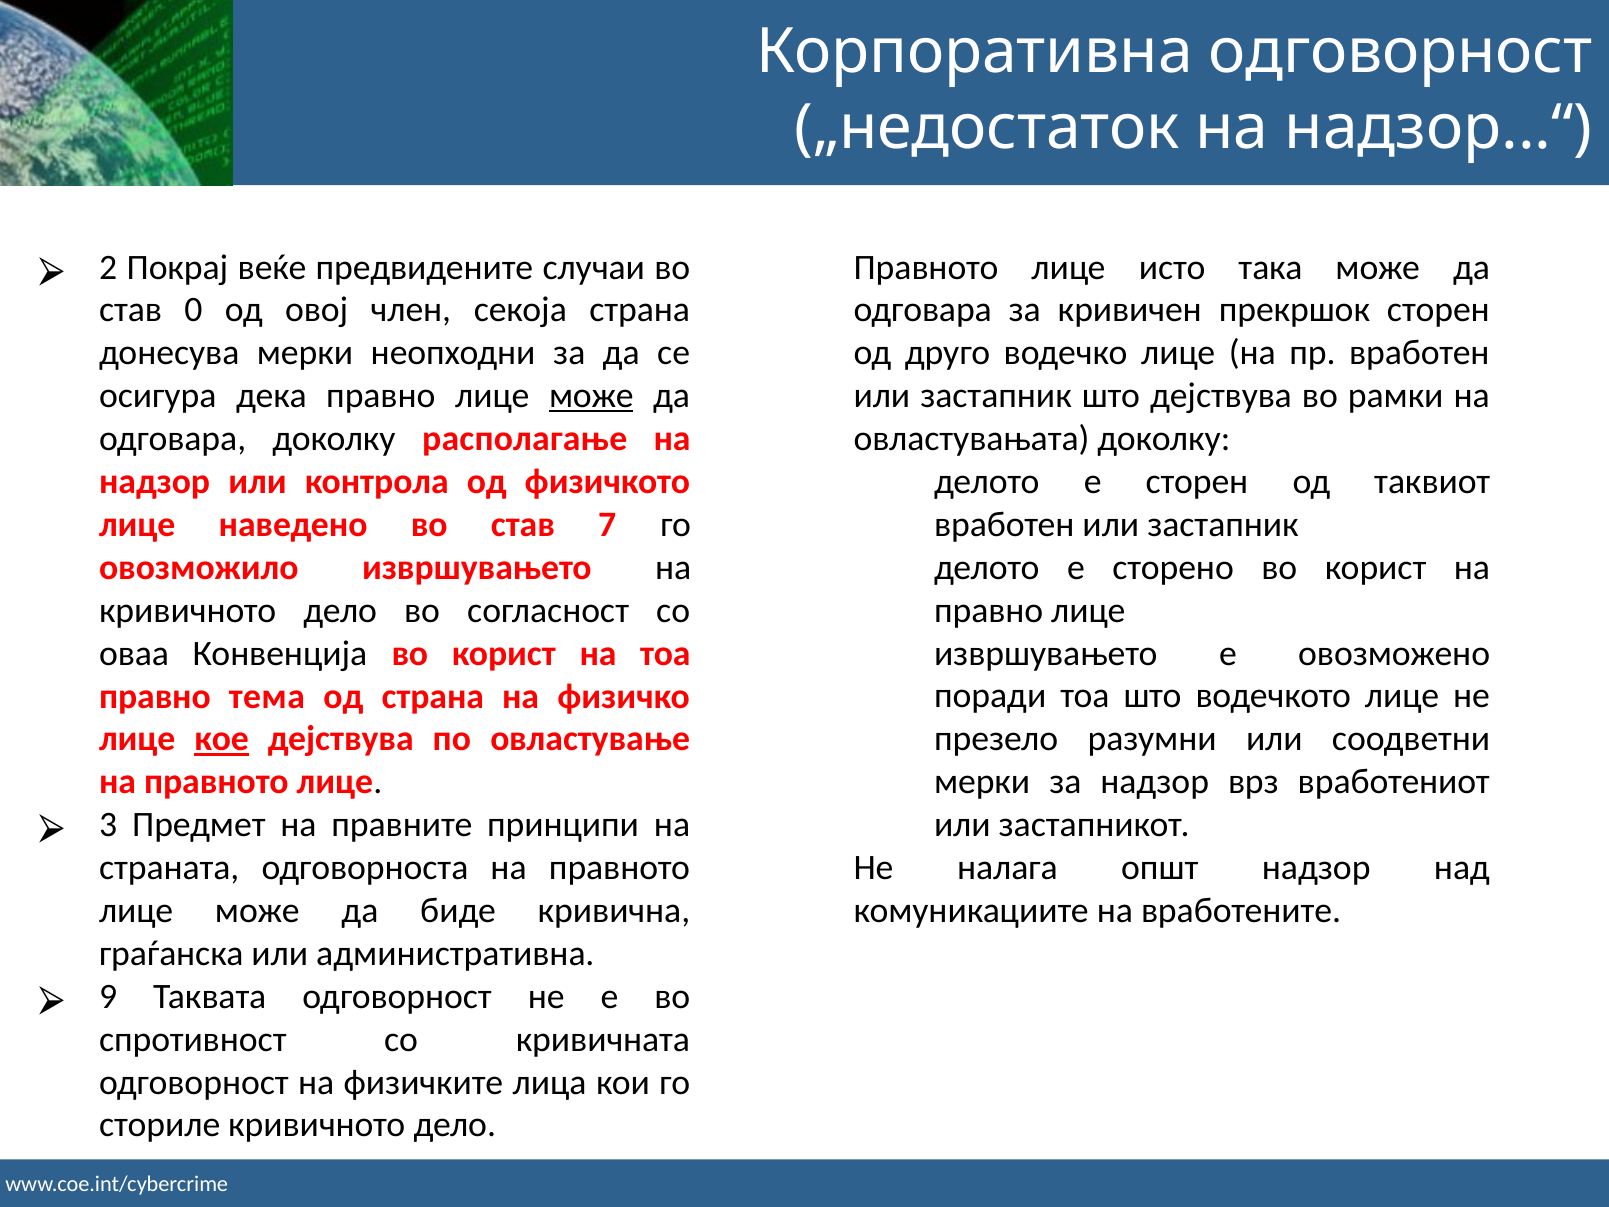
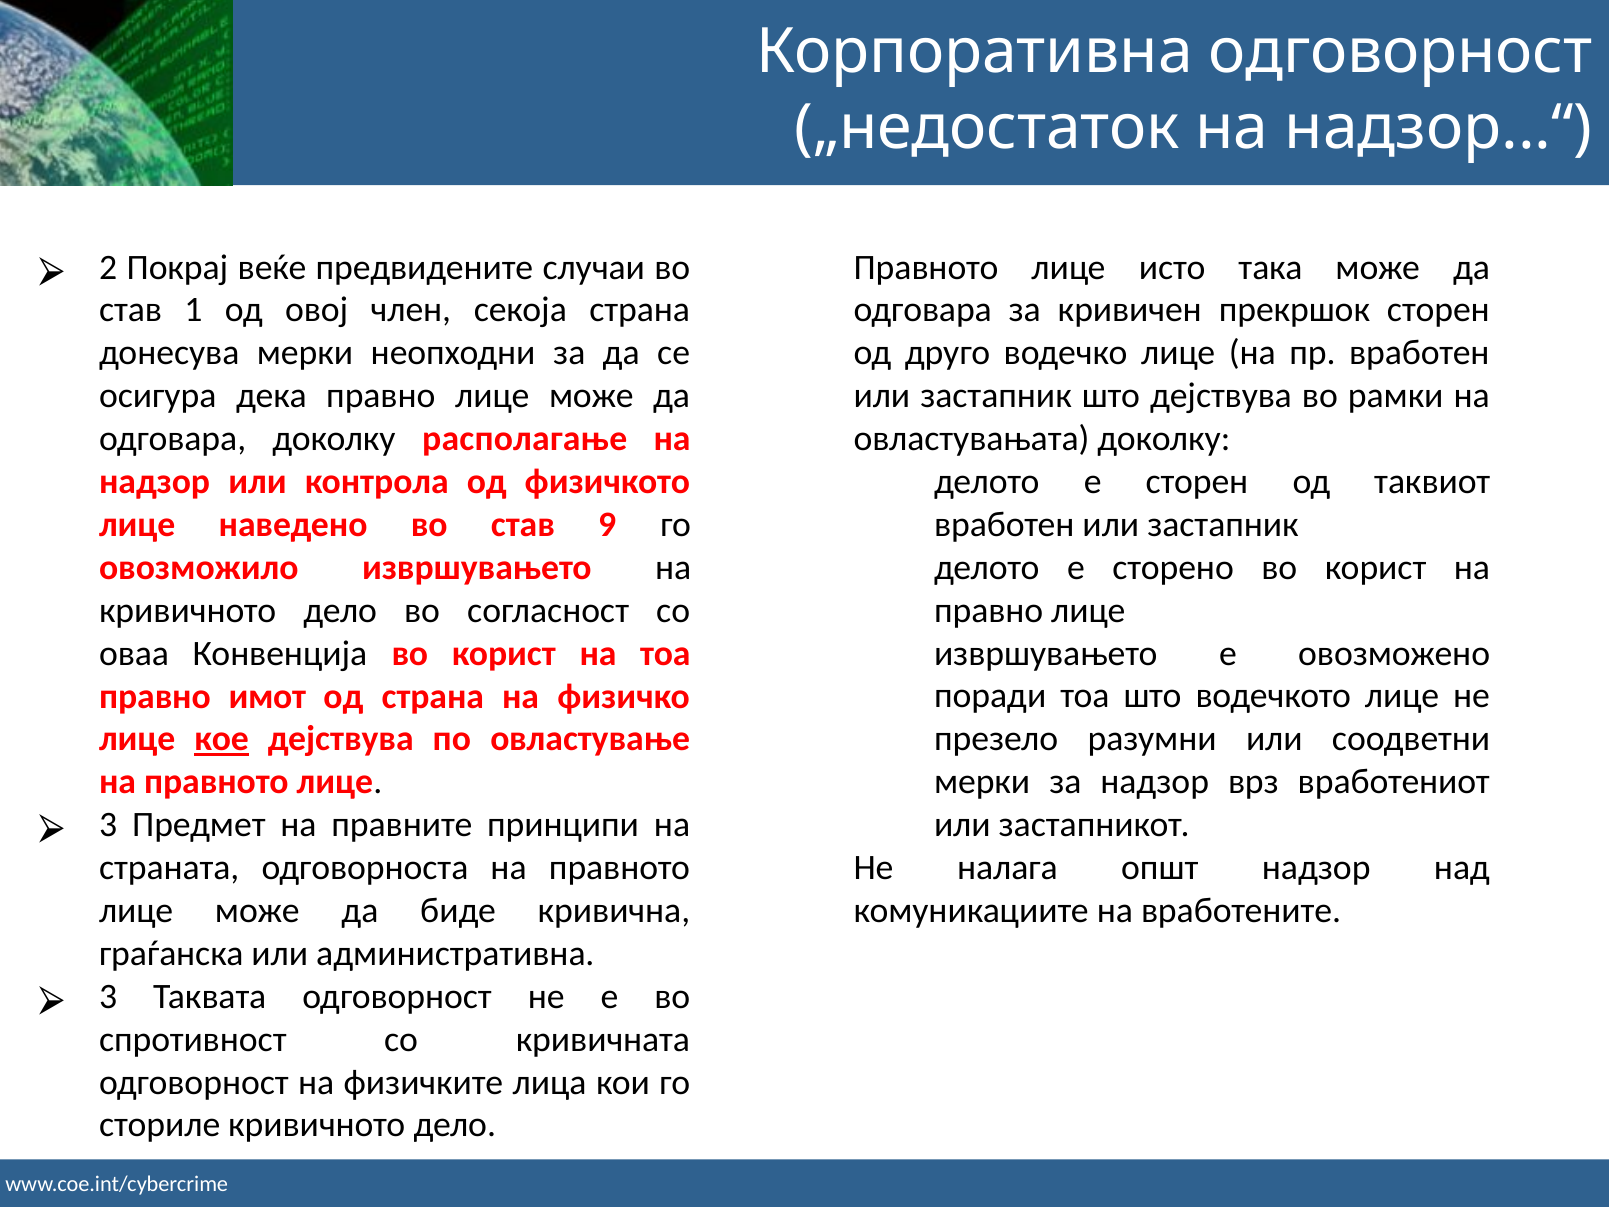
0: 0 -> 1 (194, 310)
може underline: present -> none (591, 396)
7: 7 -> 9 (607, 525)
тема: тема -> имот (267, 696)
9: 9 -> 3 (108, 996)
